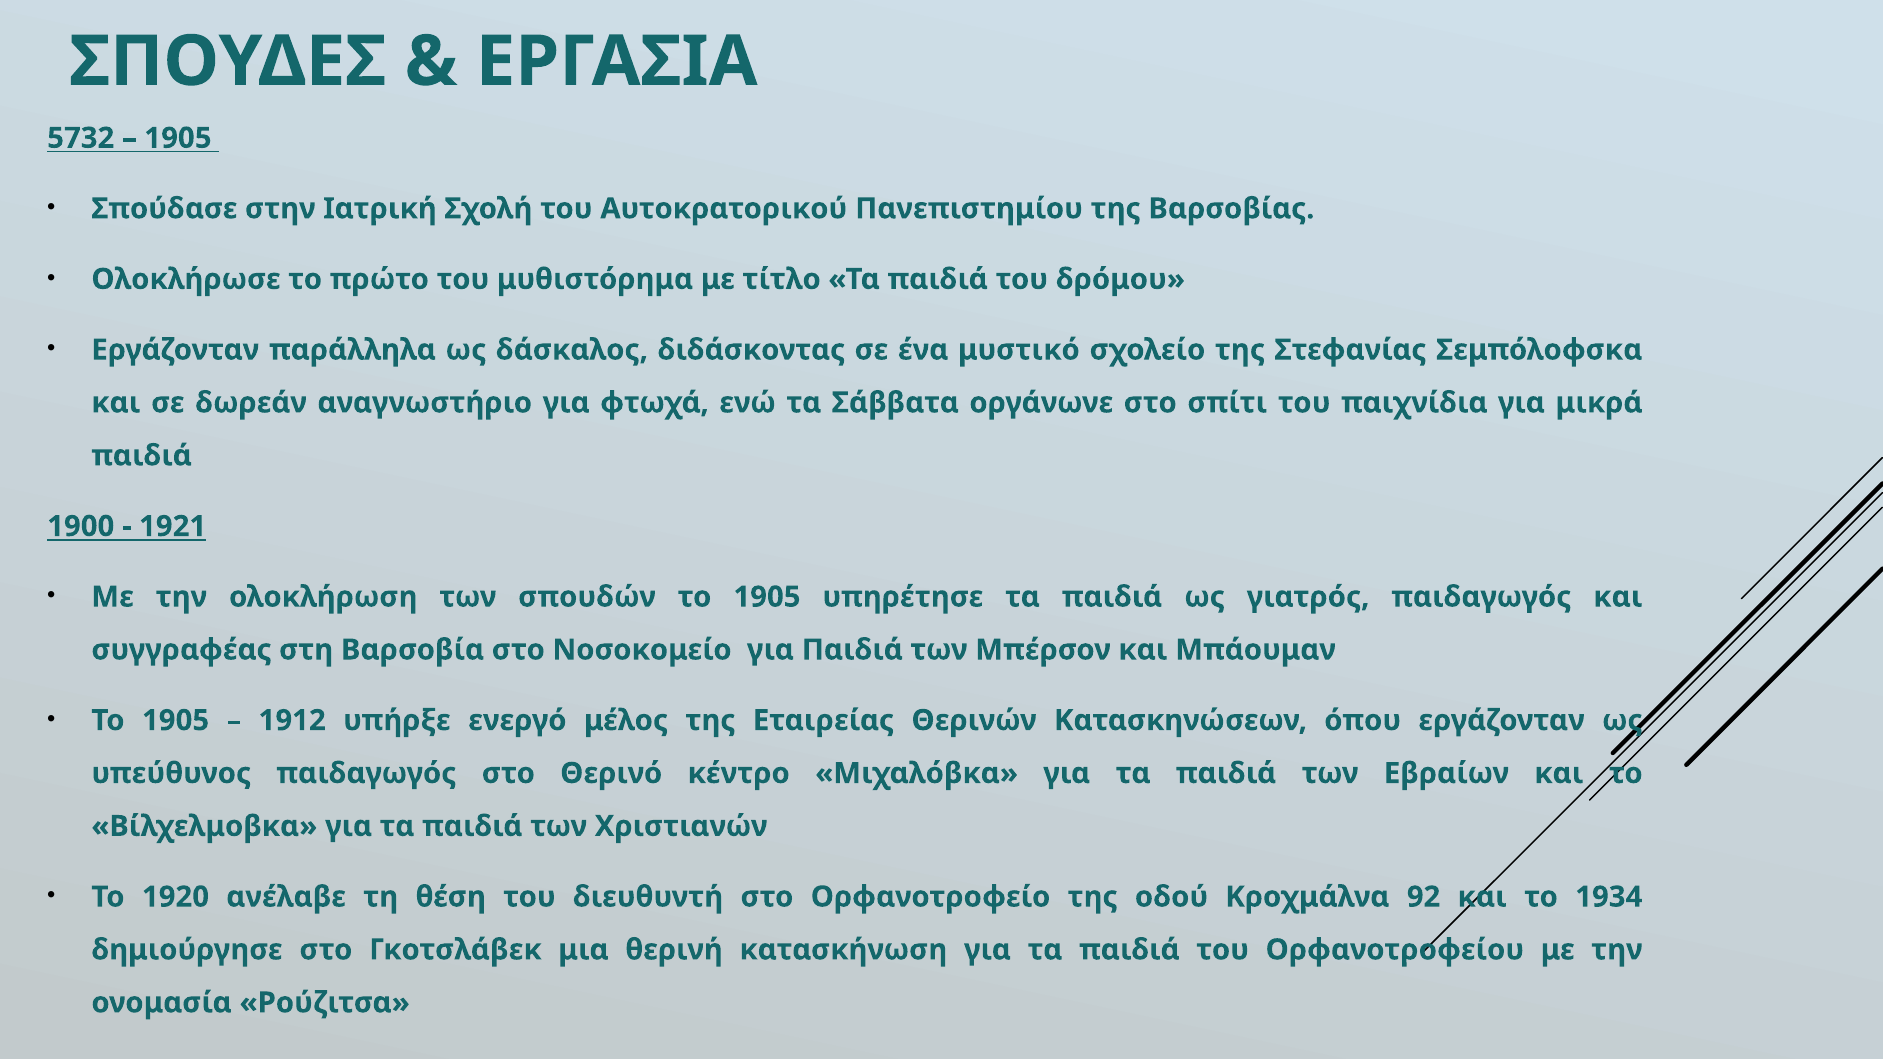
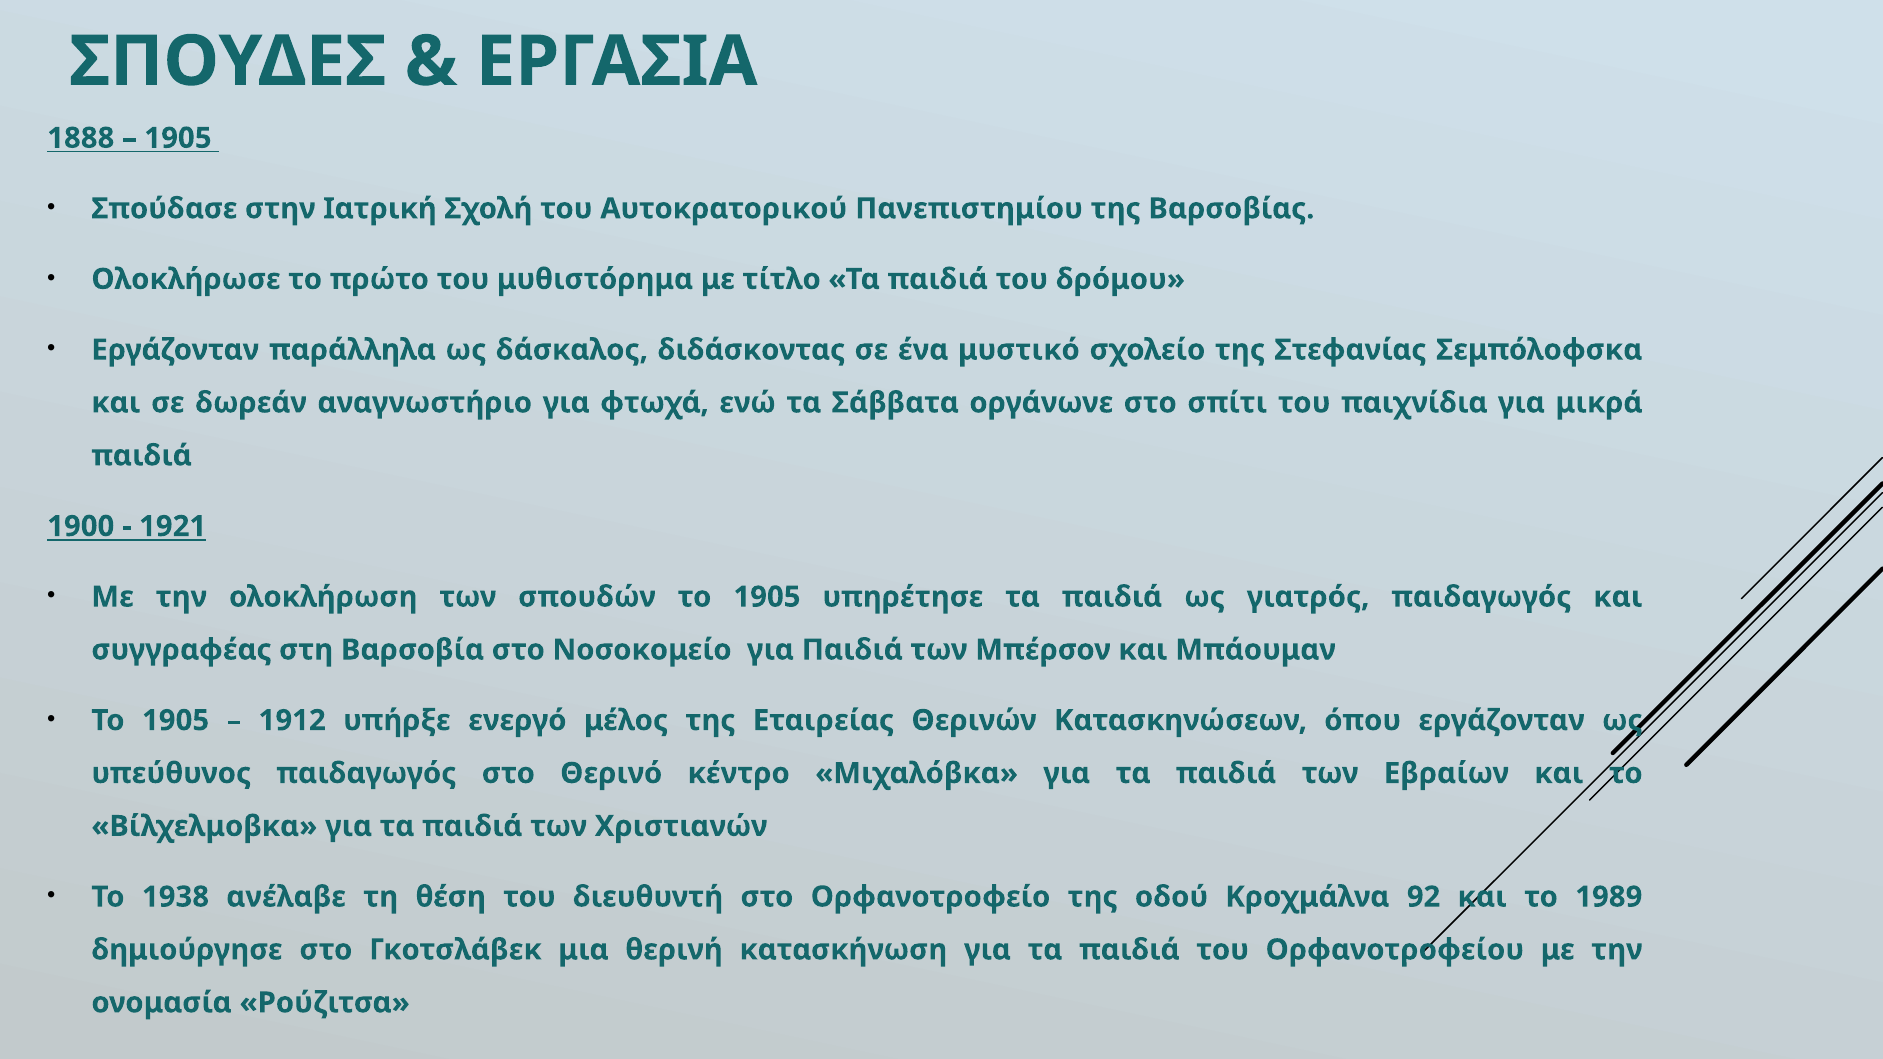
5732: 5732 -> 1888 (81, 138)
1920: 1920 -> 1938 (176, 897)
1934: 1934 -> 1989 (1609, 897)
